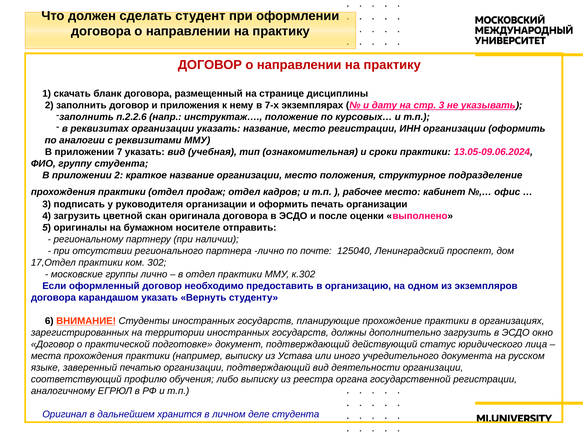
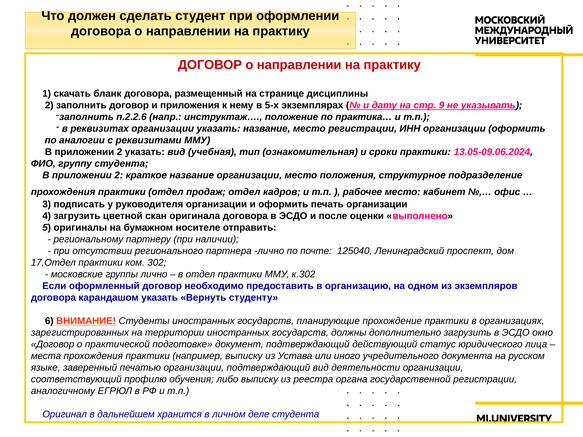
7-х: 7-х -> 5-х (272, 105)
стр 3: 3 -> 9 (442, 105)
курсовых…: курсовых… -> практика… (364, 117)
7: 7 -> 2 (120, 152)
